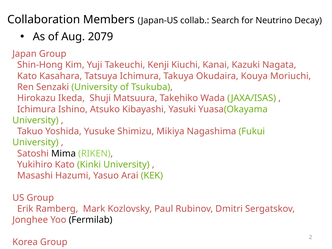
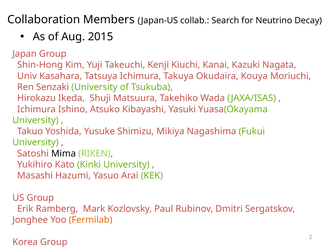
2079: 2079 -> 2015 (101, 37)
Kato: Kato -> Univ (27, 76)
Fermilab colour: black -> orange (91, 220)
